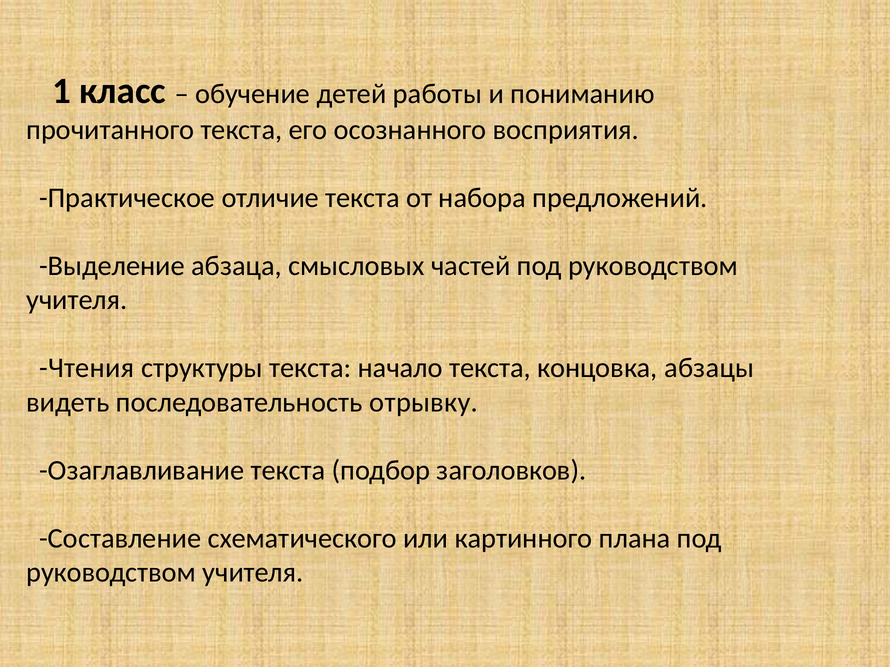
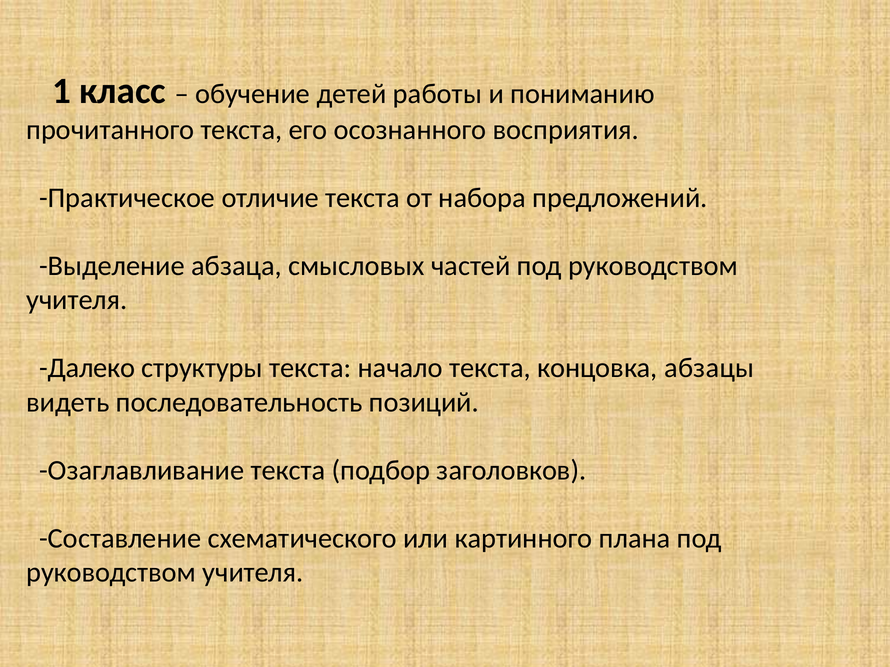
Чтения: Чтения -> Далеко (87, 368)
отрывку: отрывку -> позиций (424, 402)
